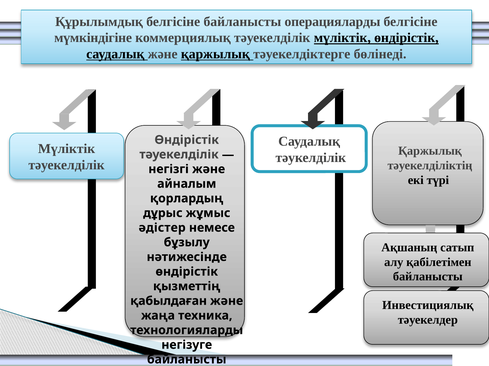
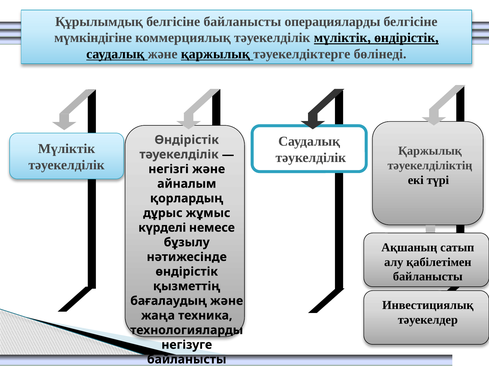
әдістер: әдістер -> күрделі (162, 228)
қабылдаған: қабылдаған -> бағалаудың (169, 301)
